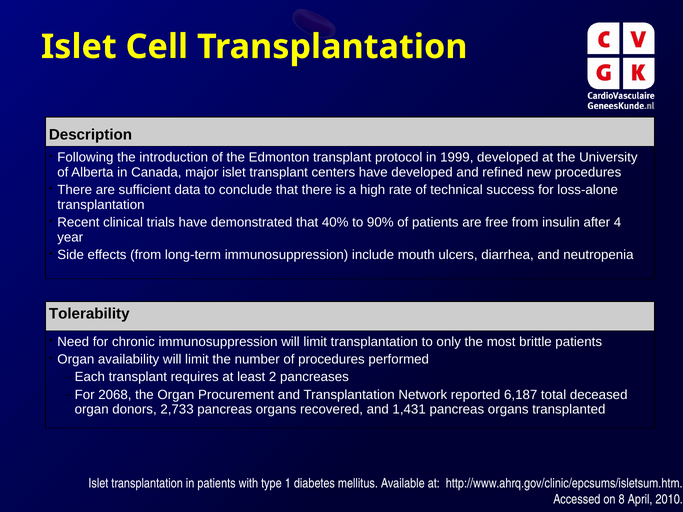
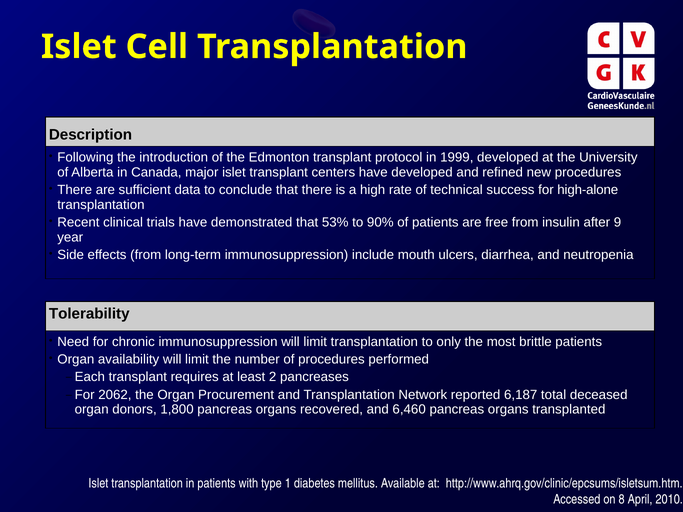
loss-alone: loss-alone -> high-alone (588, 190)
40%: 40% -> 53% (335, 223)
4: 4 -> 9 (618, 223)
2068: 2068 -> 2062 (115, 395)
2,733: 2,733 -> 1,800 (177, 410)
1,431: 1,431 -> 6,460 (409, 410)
